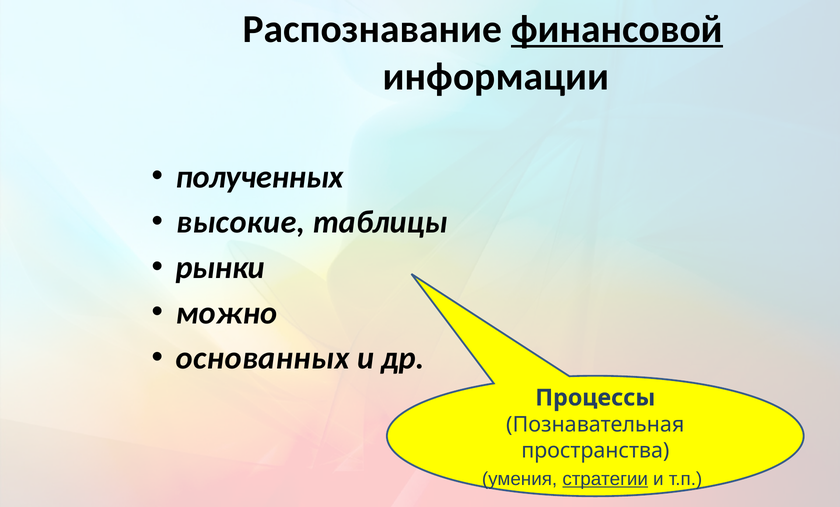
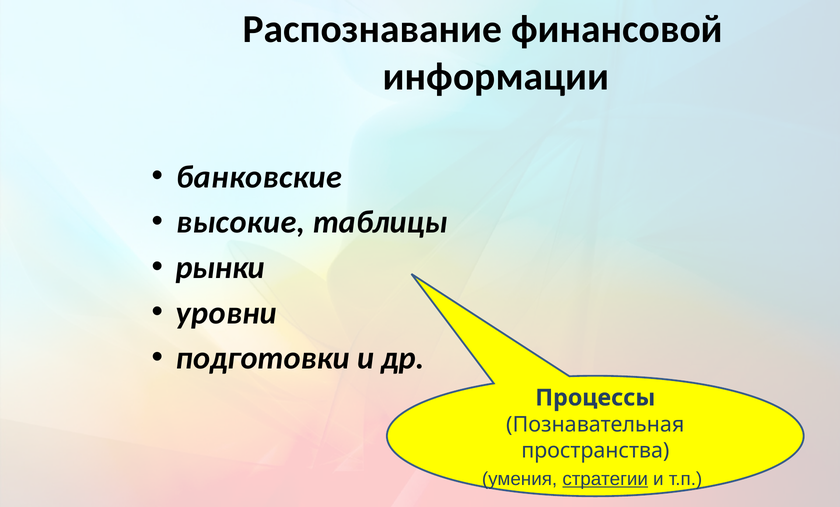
финансовой underline: present -> none (617, 29)
полученных: полученных -> банковские (259, 177)
можно: можно -> уровни (226, 313)
основанных: основанных -> подготовки (263, 358)
